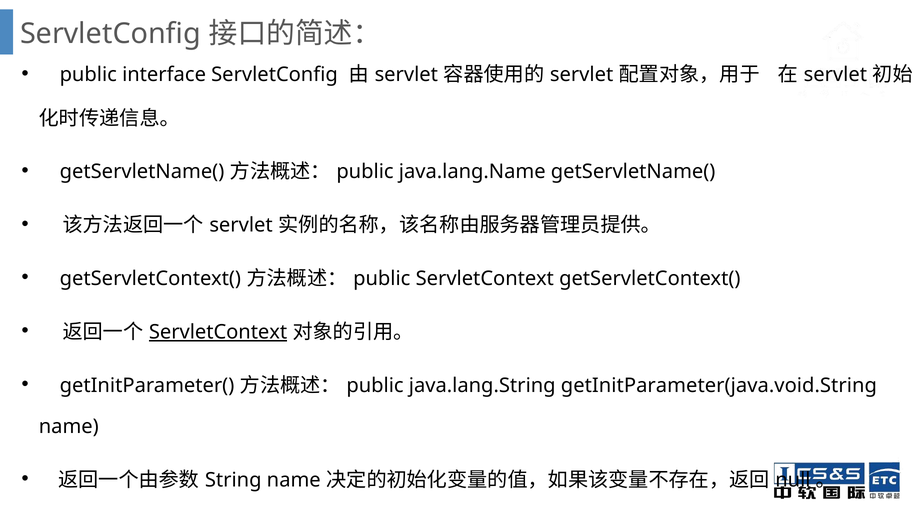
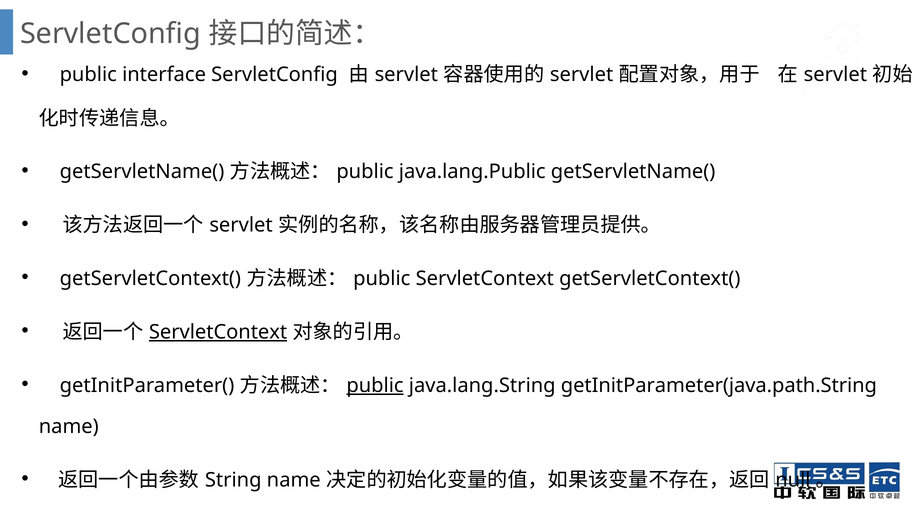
java.lang.Name: java.lang.Name -> java.lang.Public (472, 172)
public underline: none -> present (375, 386)
getInitParameter(java.void.String: getInitParameter(java.void.String -> getInitParameter(java.path.String (719, 386)
